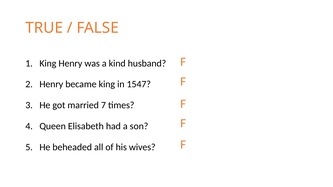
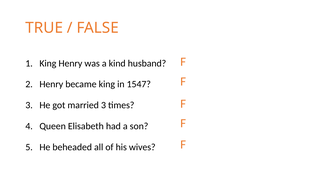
married 7: 7 -> 3 (103, 105)
